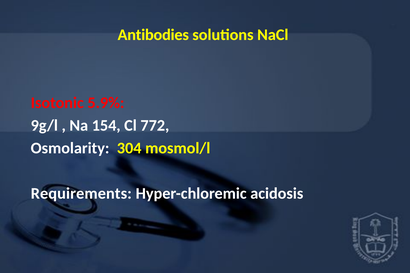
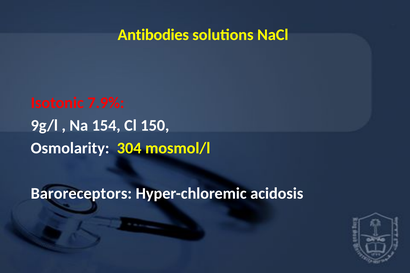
5.9%: 5.9% -> 7.9% (106, 103)
772: 772 -> 150 (155, 126)
Requirements: Requirements -> Baroreceptors (81, 194)
